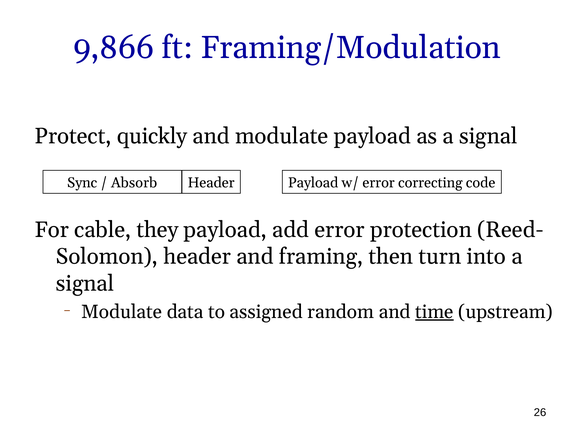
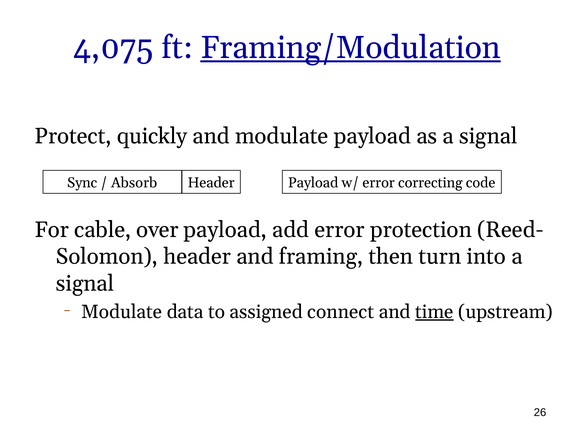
9,866: 9,866 -> 4,075 (113, 48)
Framing/Modulation underline: none -> present (351, 48)
they: they -> over (157, 230)
random: random -> connect (341, 312)
